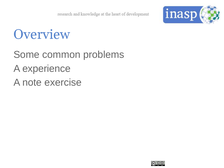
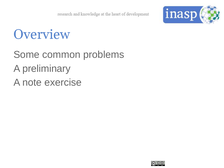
experience: experience -> preliminary (46, 69)
